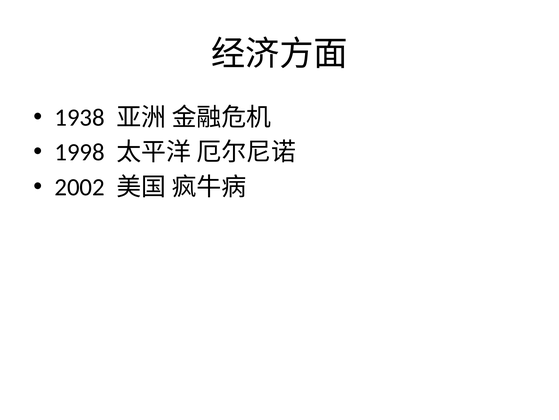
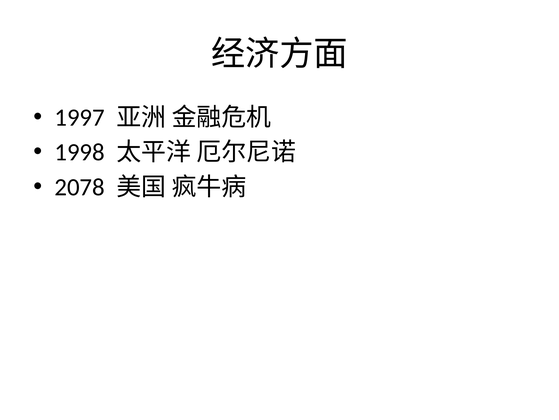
1938: 1938 -> 1997 (80, 117)
2002: 2002 -> 2078 (80, 187)
